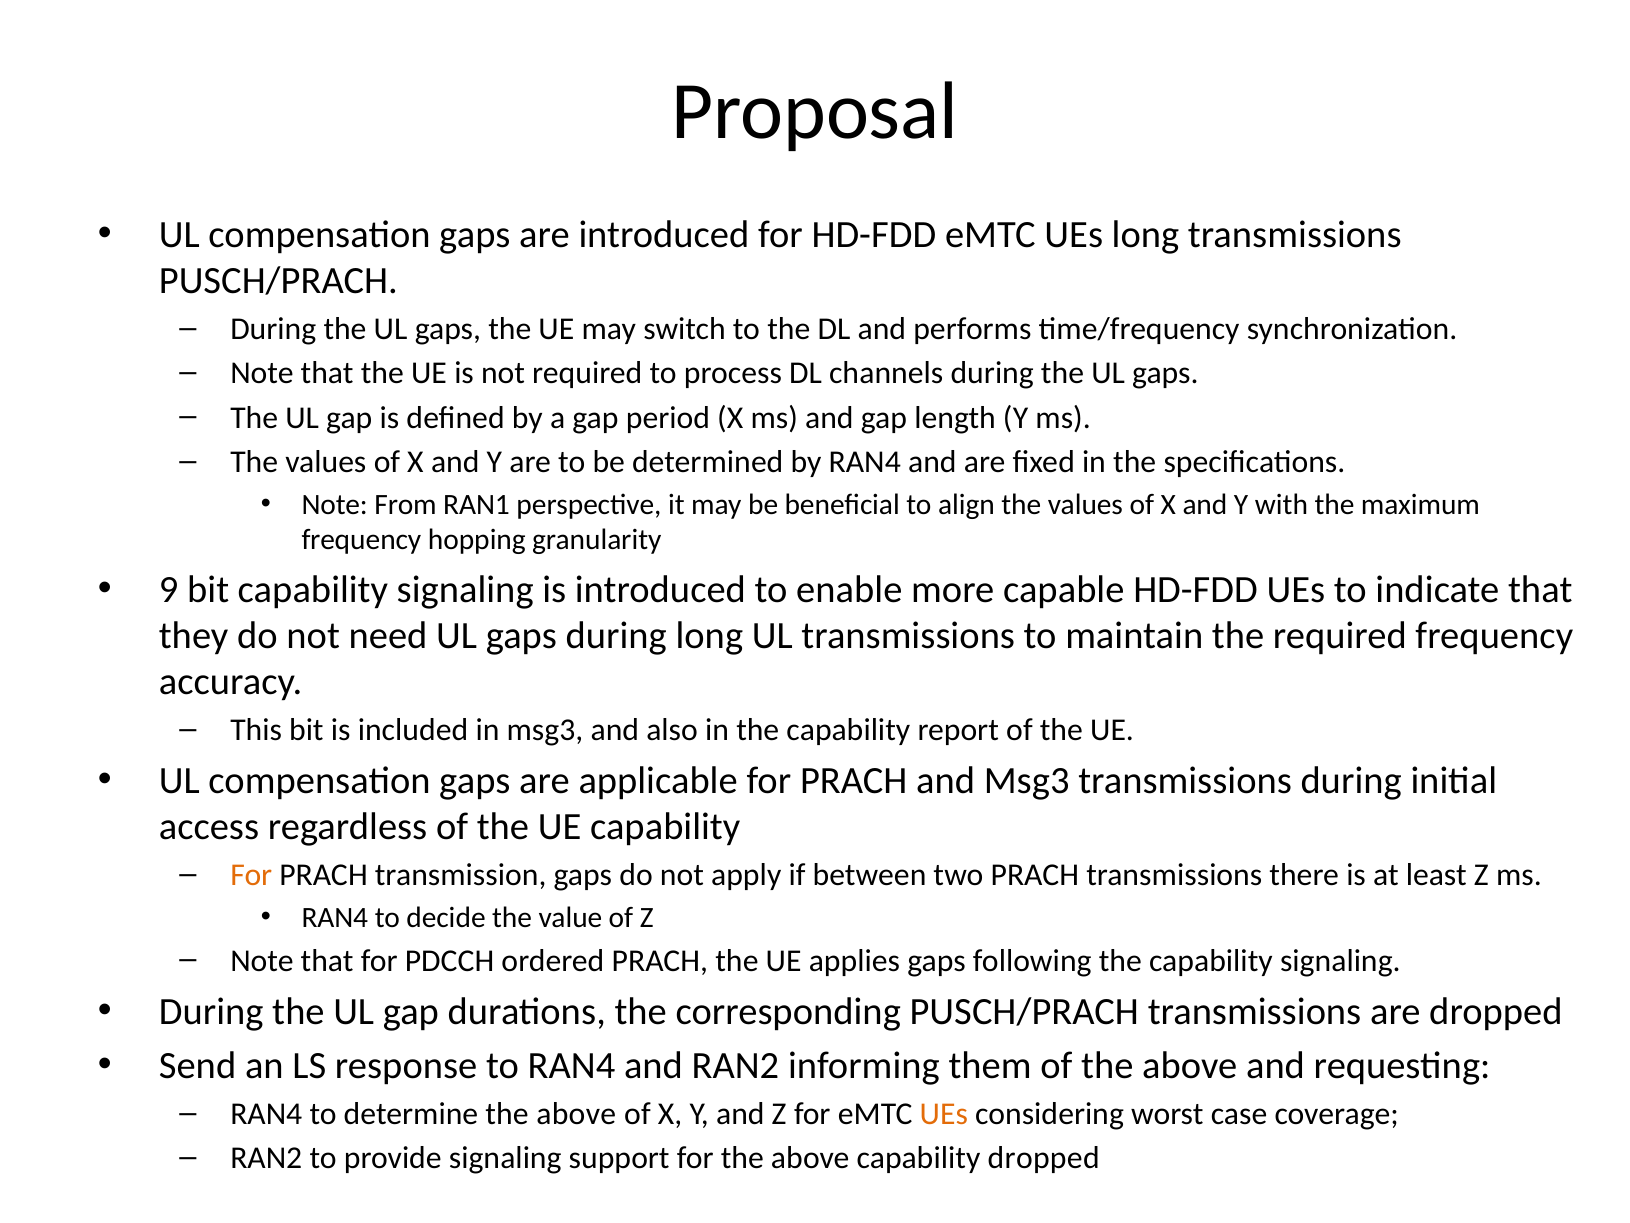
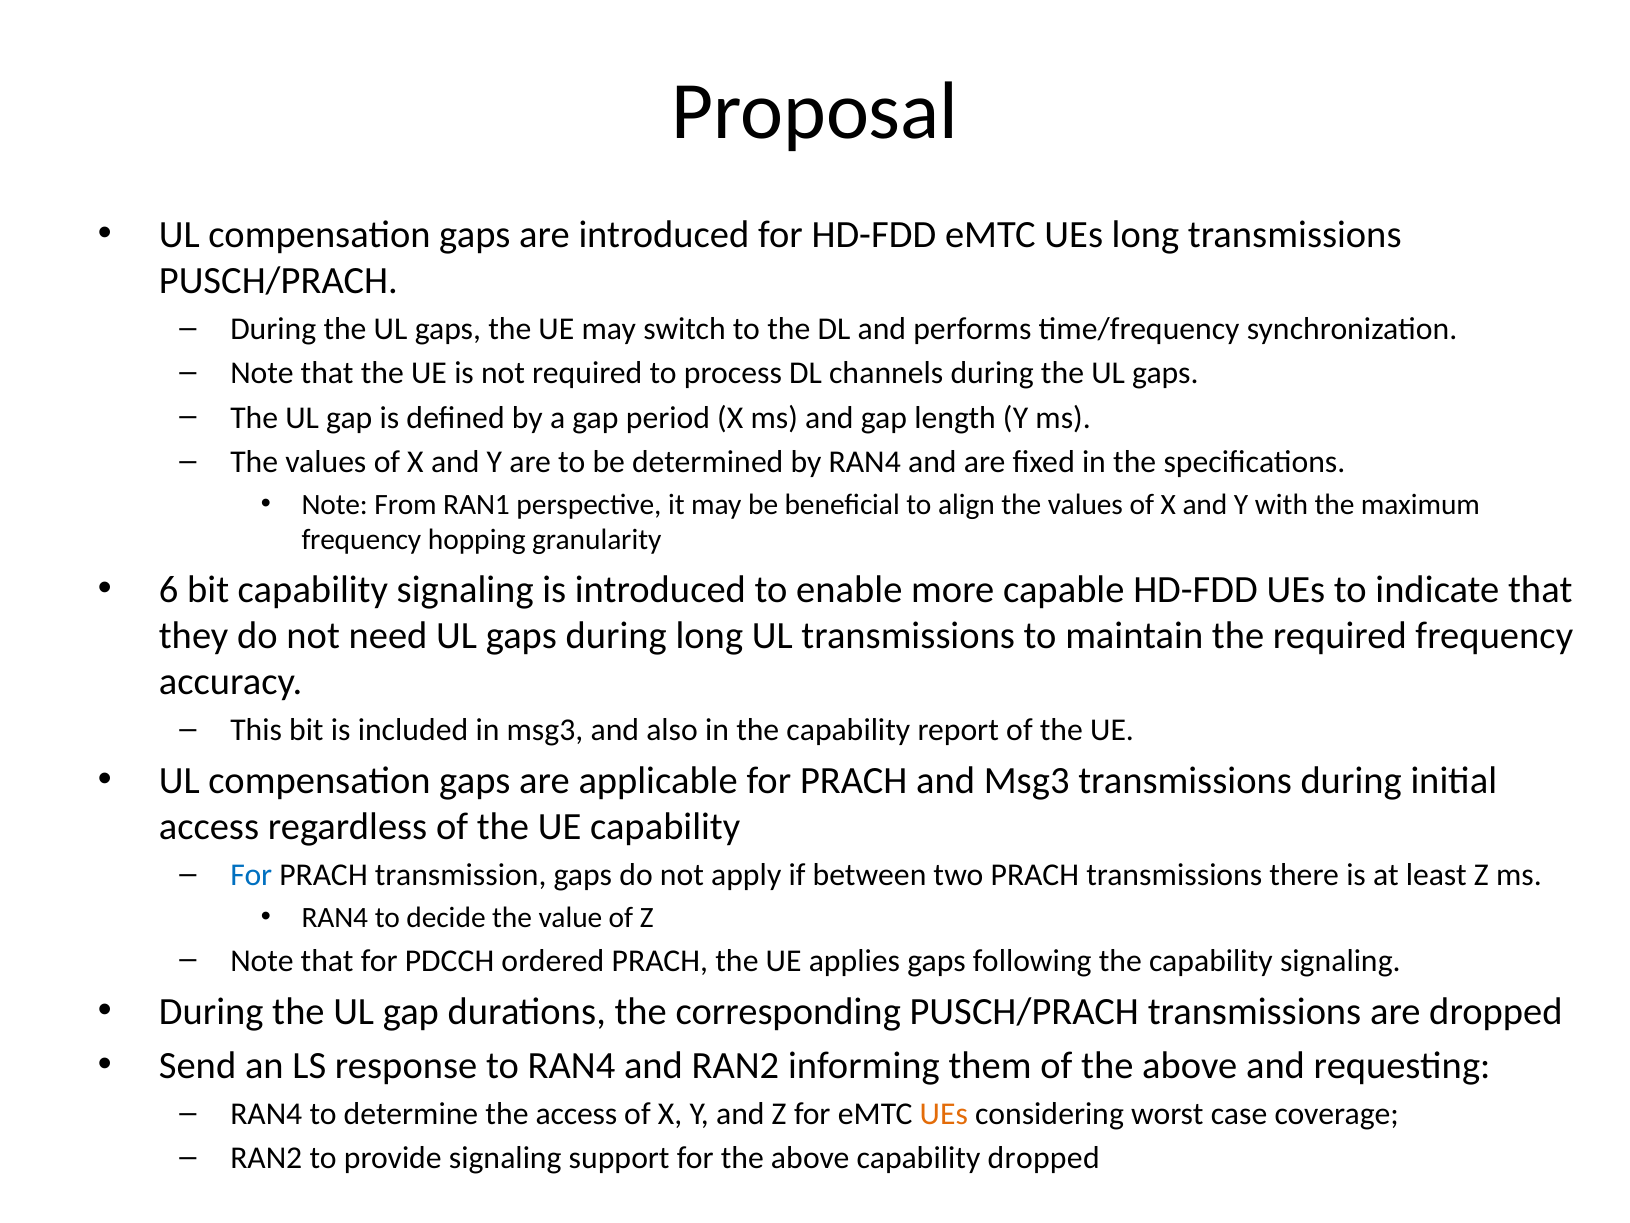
9: 9 -> 6 (169, 589)
For colour: orange -> blue (251, 875)
determine the above: above -> access (576, 1113)
